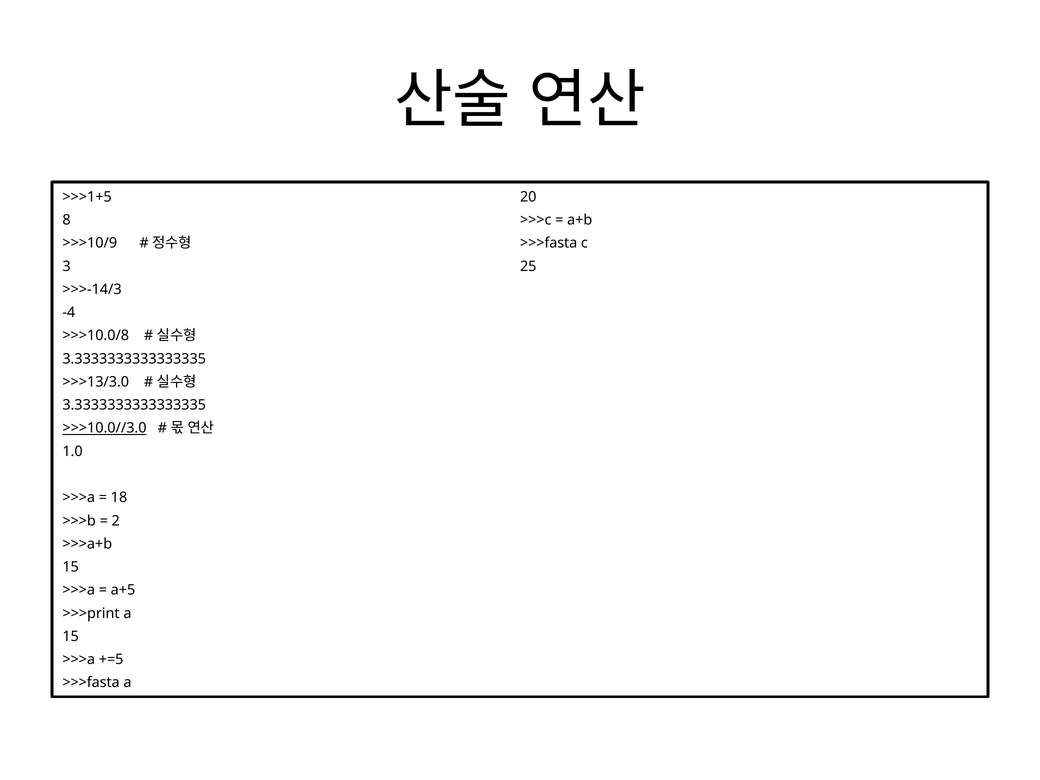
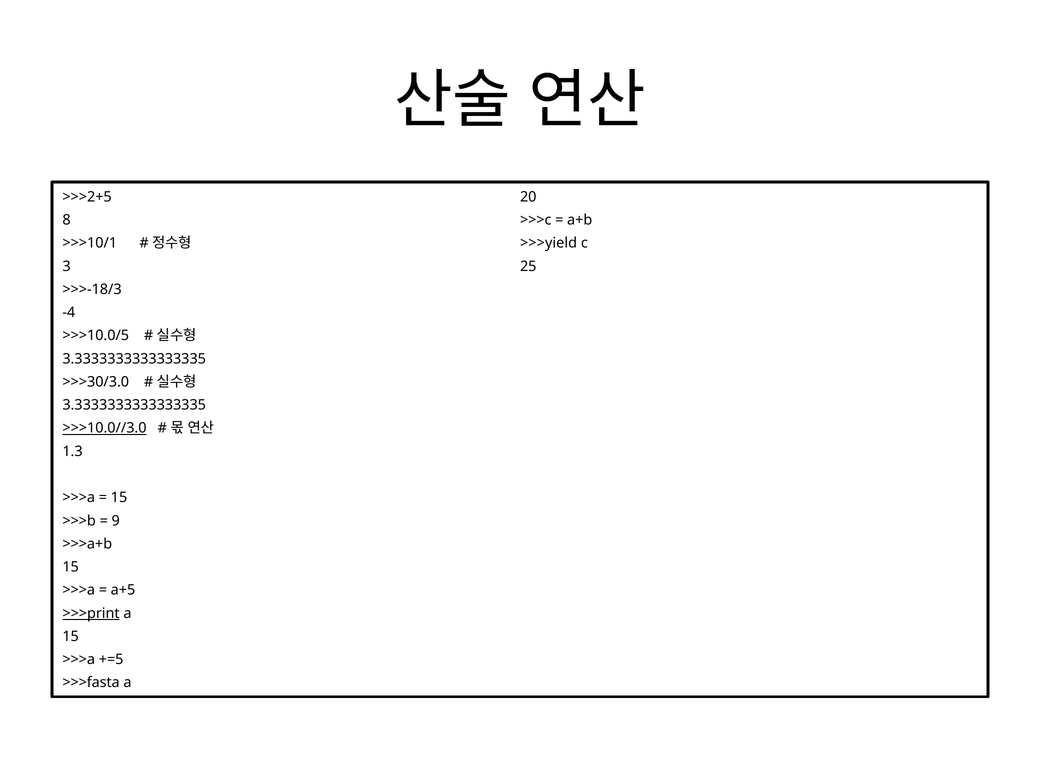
>>>1+5: >>>1+5 -> >>>2+5 (87, 197)
>>>10/9: >>>10/9 -> >>>10/1 (90, 243)
>>>fasta: >>>fasta -> >>>yield (549, 243)
>>>-14/3: >>>-14/3 -> >>>-18/3 (92, 289)
>>>10.0/8: >>>10.0/8 -> >>>10.0/5 (96, 336)
>>>13/3.0: >>>13/3.0 -> >>>30/3.0 (96, 382)
1.0: 1.0 -> 1.3 (73, 451)
18: 18 -> 15 (119, 498)
2: 2 -> 9 (116, 521)
>>>print underline: none -> present (91, 613)
